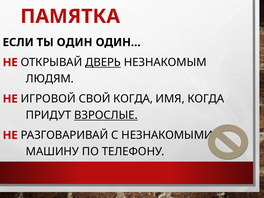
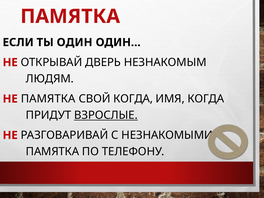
ДВЕРЬ underline: present -> none (103, 62)
НЕ ИГРОВОЙ: ИГРОВОЙ -> ПАМЯТКА (48, 99)
МАШИНУ: МАШИНУ -> ПАМЯТКА (52, 152)
